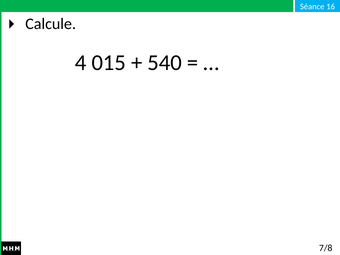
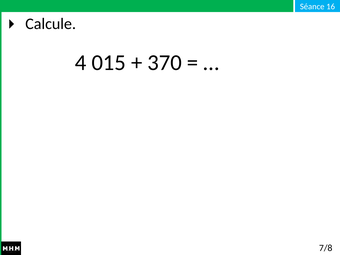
540: 540 -> 370 (165, 63)
